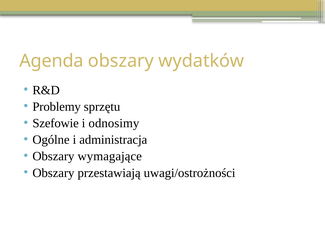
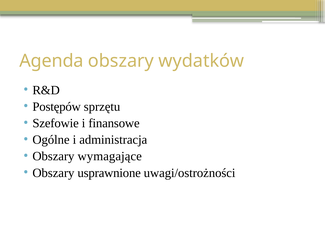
Problemy: Problemy -> Postępów (57, 107)
odnosimy: odnosimy -> finansowe (114, 123)
przestawiają: przestawiają -> usprawnione (109, 173)
